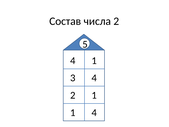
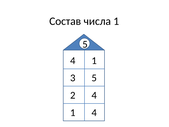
числа 2: 2 -> 1 (116, 21)
3 4: 4 -> 5 (94, 78)
2 1: 1 -> 4 (94, 95)
